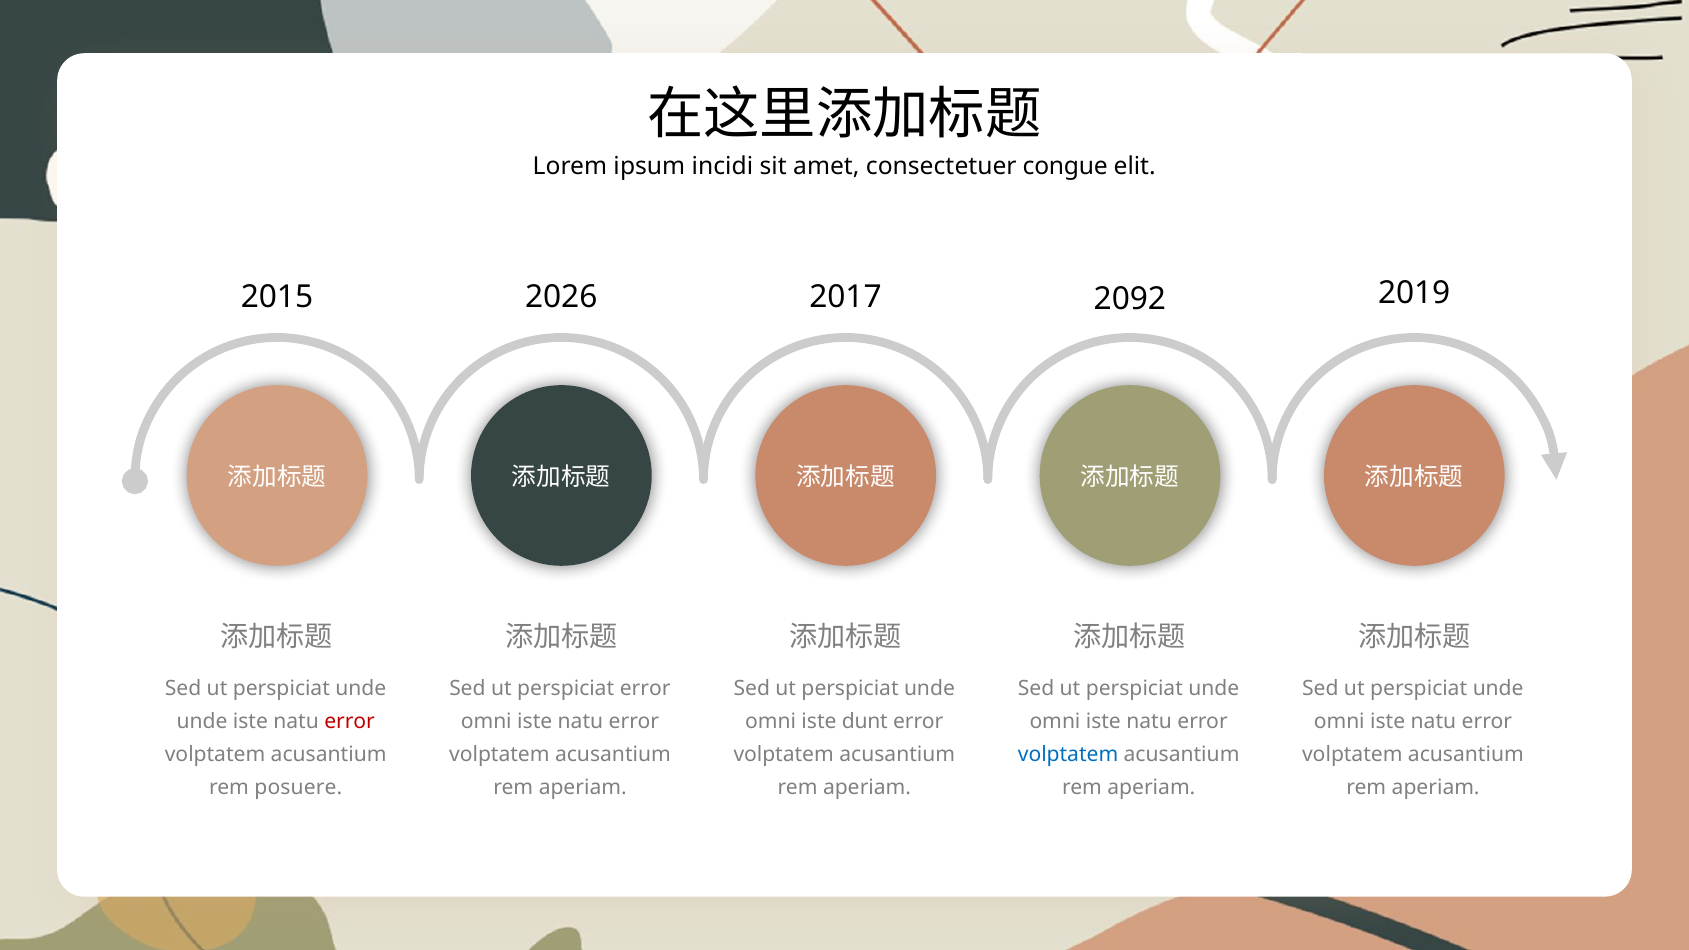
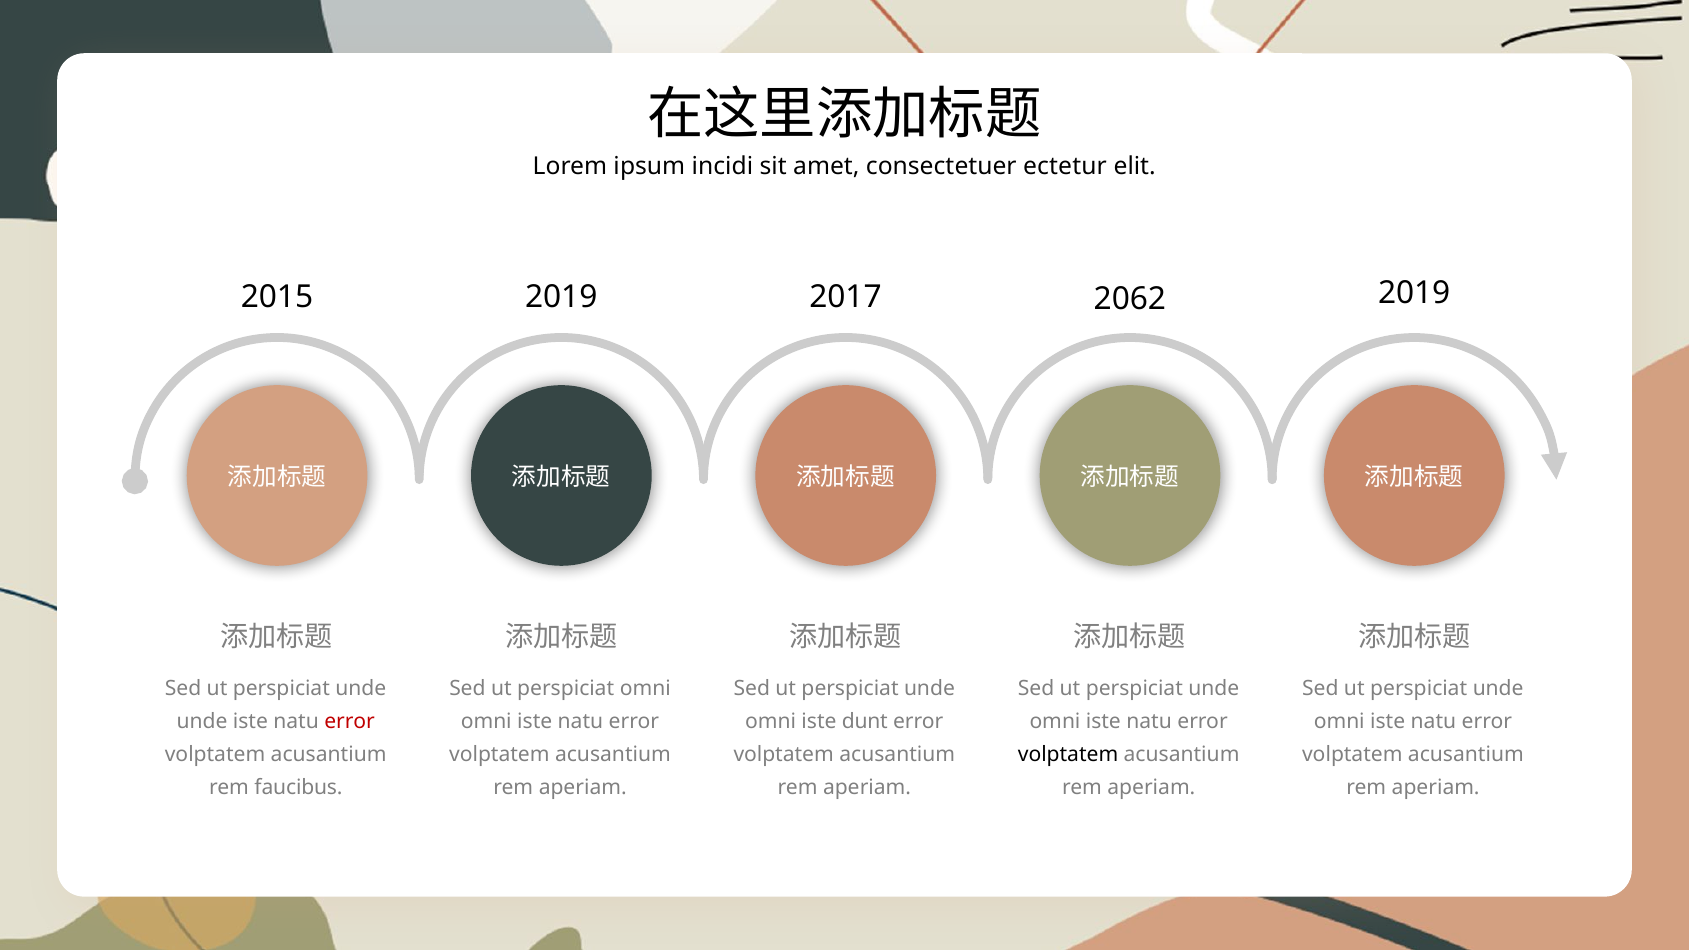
congue: congue -> ectetur (1065, 166)
2015 2026: 2026 -> 2019 (561, 297)
2092: 2092 -> 2062 (1130, 299)
perspiciat error: error -> omni (645, 689)
volptatem colour: blue -> black (1068, 755)
posuere: posuere -> faucibus (298, 787)
